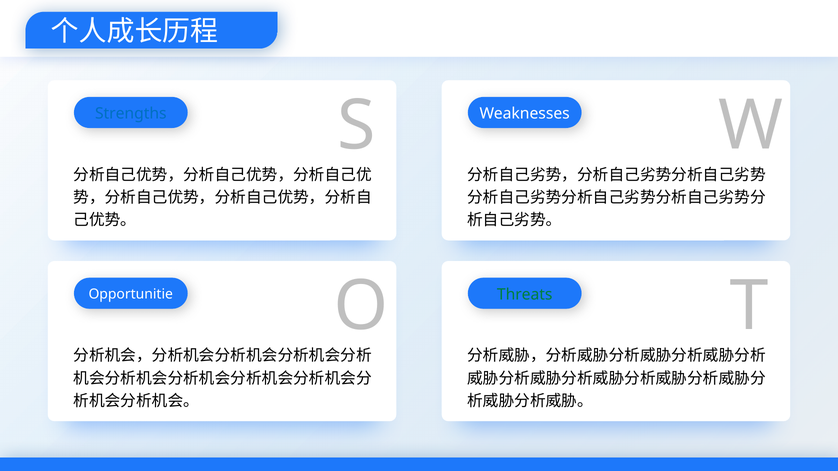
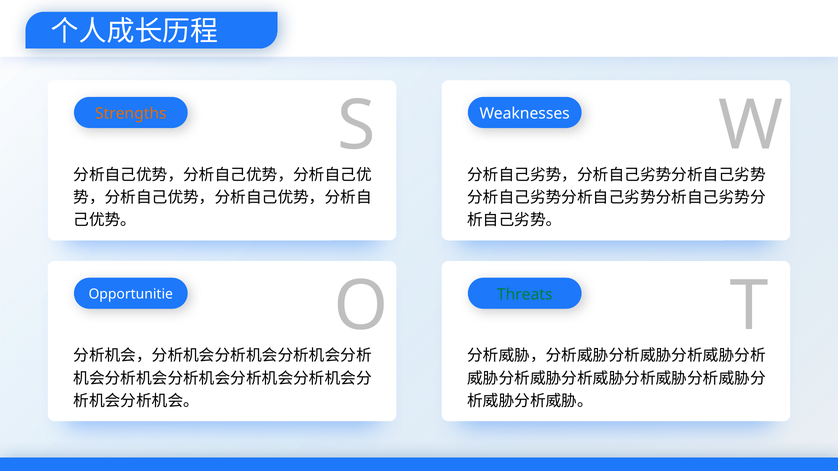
Strengths colour: blue -> orange (131, 114)
